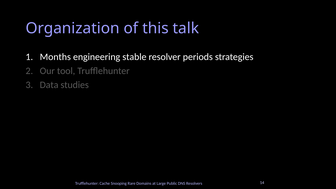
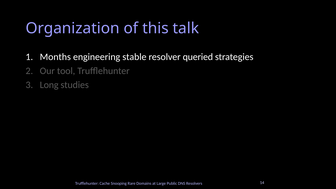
periods: periods -> queried (198, 57)
Data: Data -> Long (49, 85)
